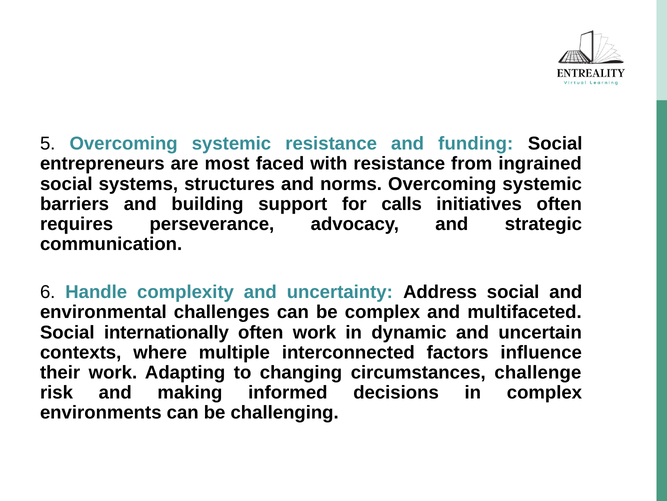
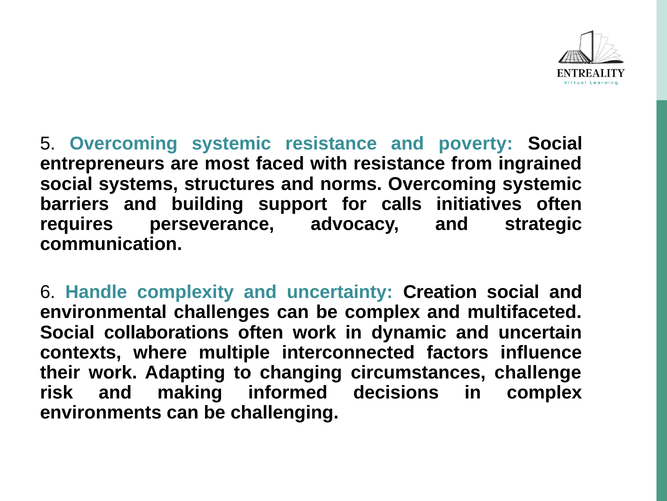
funding: funding -> poverty (476, 144)
Address: Address -> Creation (440, 292)
internationally: internationally -> collaborations (166, 332)
